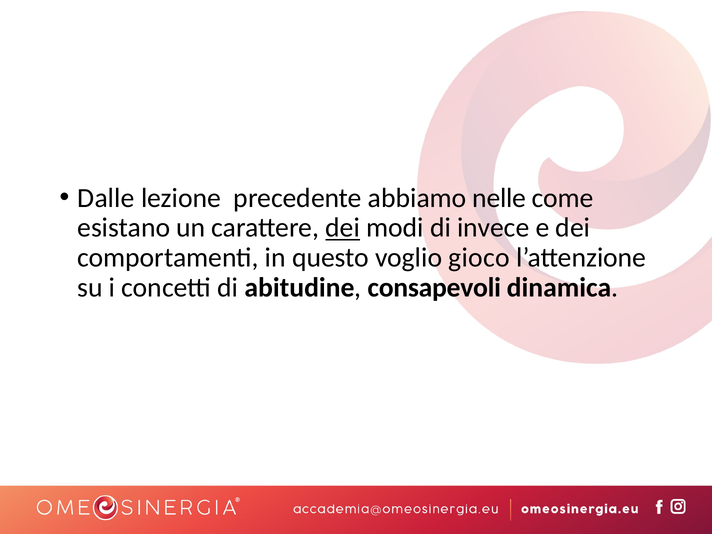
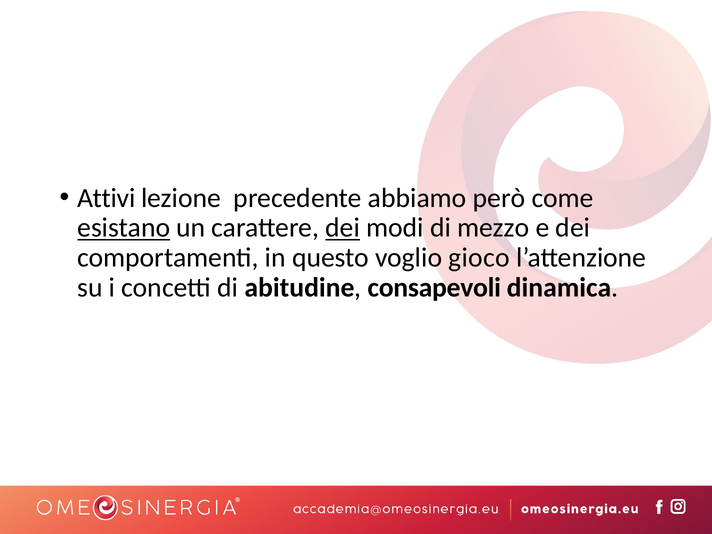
Dalle: Dalle -> Attivi (106, 198)
nelle: nelle -> però (499, 198)
esistano underline: none -> present (124, 228)
invece: invece -> mezzo (493, 228)
